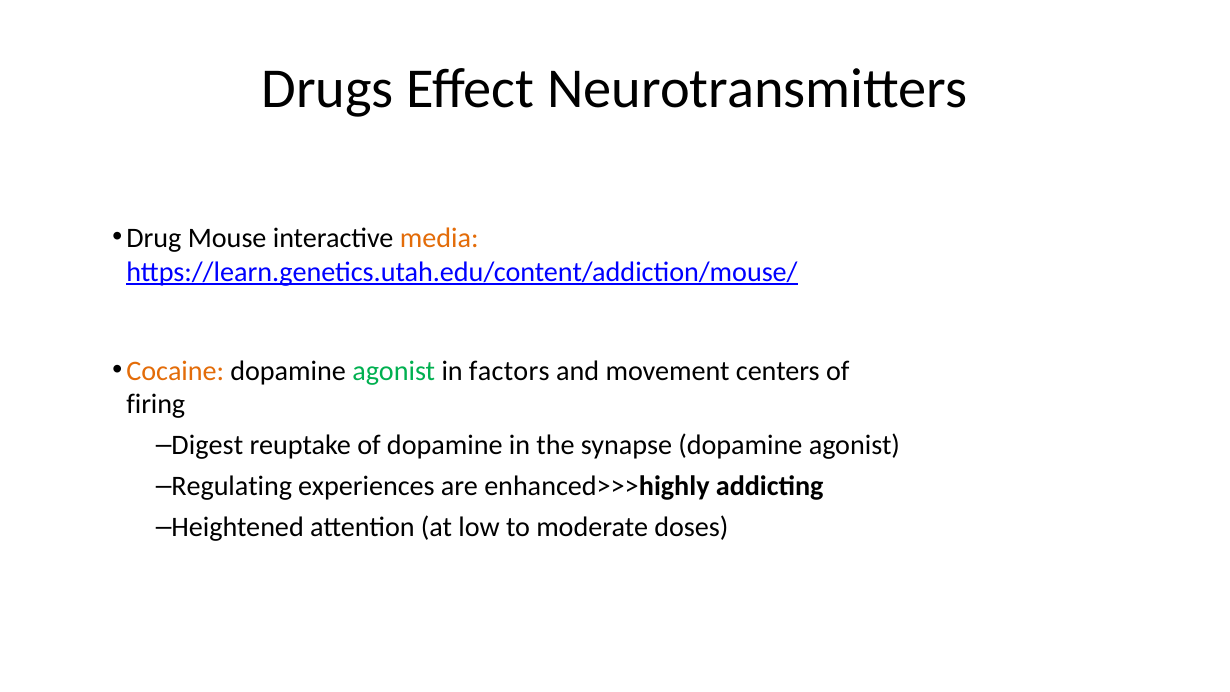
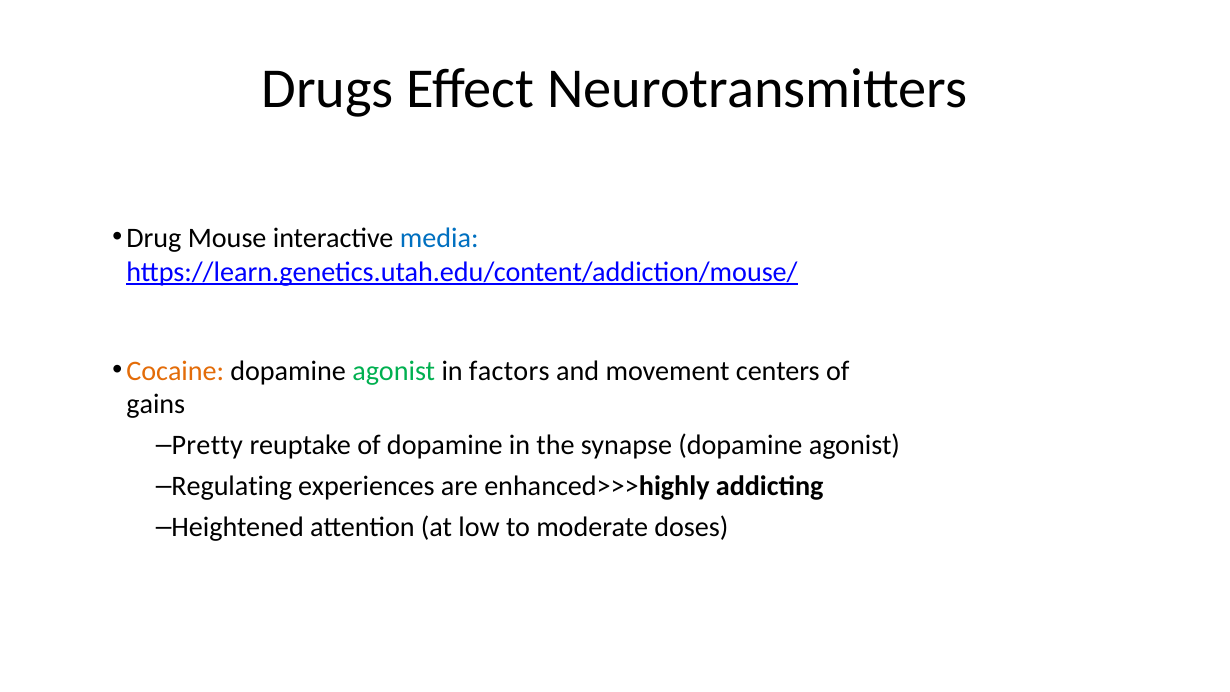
media colour: orange -> blue (439, 238)
firing: firing -> gains (156, 405)
Digest: Digest -> Pretty (207, 446)
